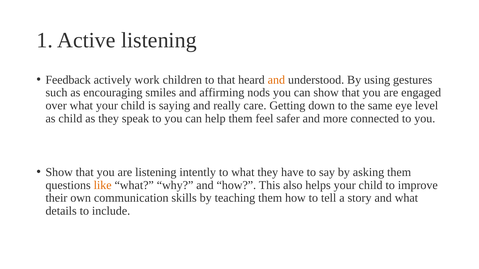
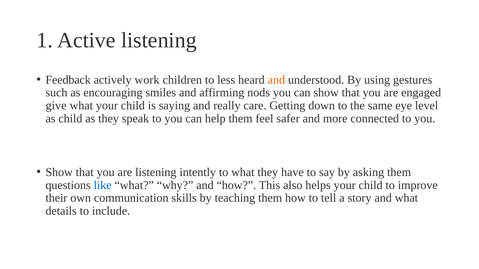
to that: that -> less (226, 80)
over: over -> give (56, 106)
like colour: orange -> blue (103, 185)
